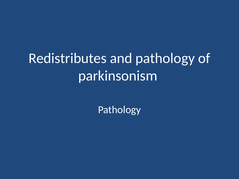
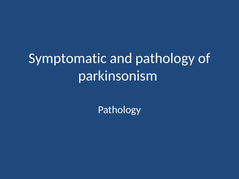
Redistributes: Redistributes -> Symptomatic (68, 58)
